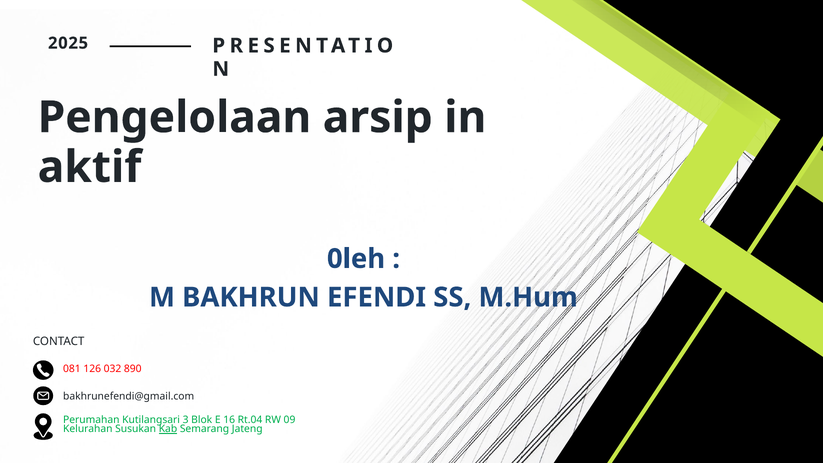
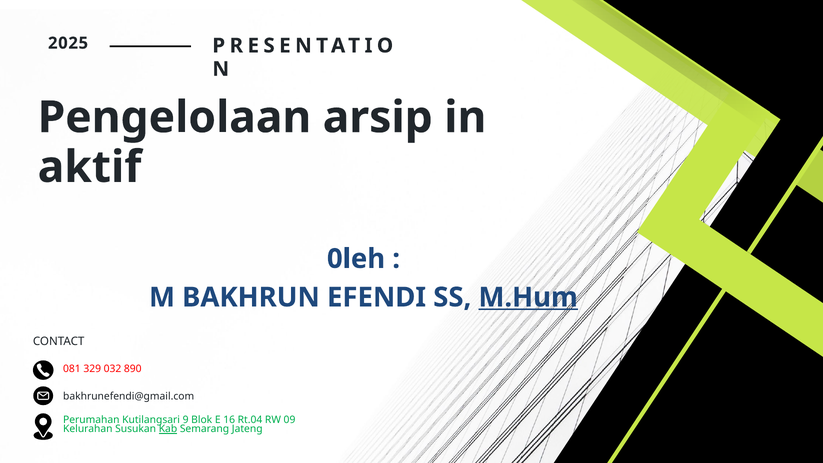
M.Hum underline: none -> present (528, 297)
126: 126 -> 329 (92, 369)
3: 3 -> 9 (186, 420)
